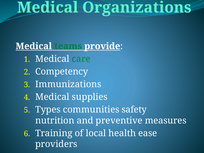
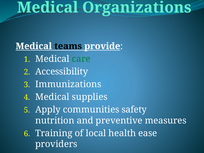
teams colour: green -> black (68, 46)
Competency: Competency -> Accessibility (62, 72)
Types: Types -> Apply (48, 110)
